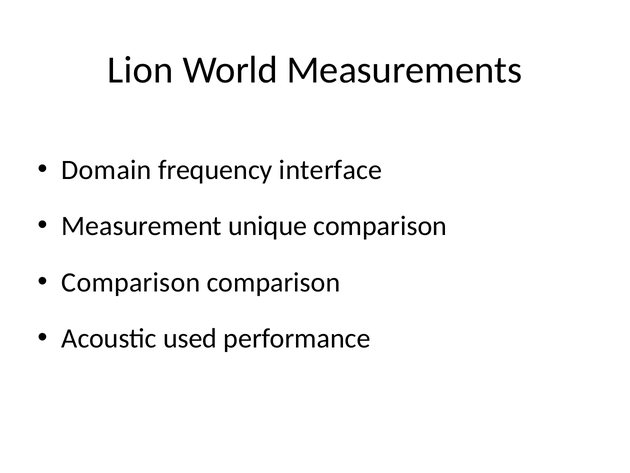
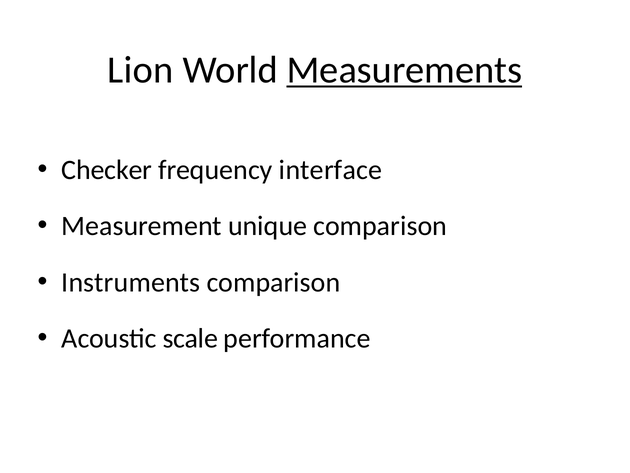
Measurements underline: none -> present (404, 70)
Domain: Domain -> Checker (107, 170)
Comparison: Comparison -> Instruments (131, 282)
used: used -> scale (190, 338)
